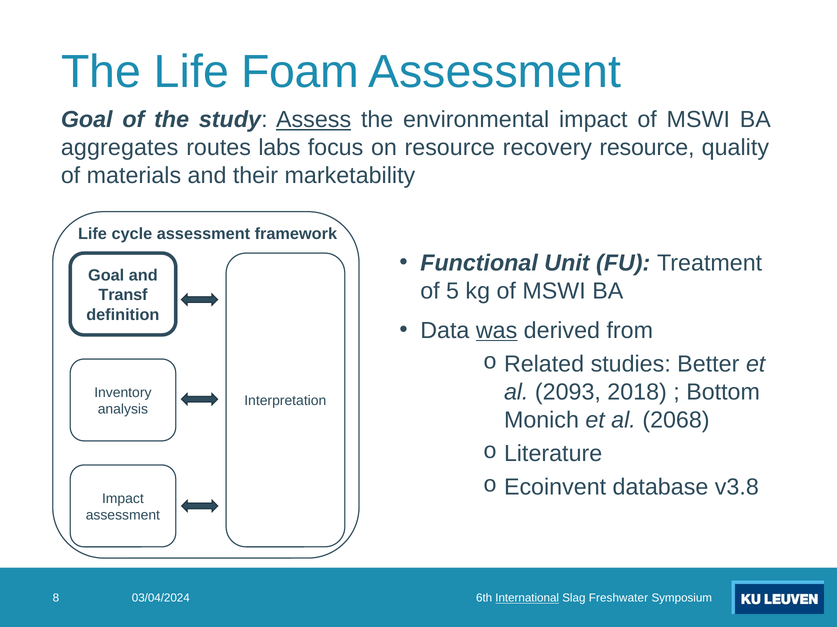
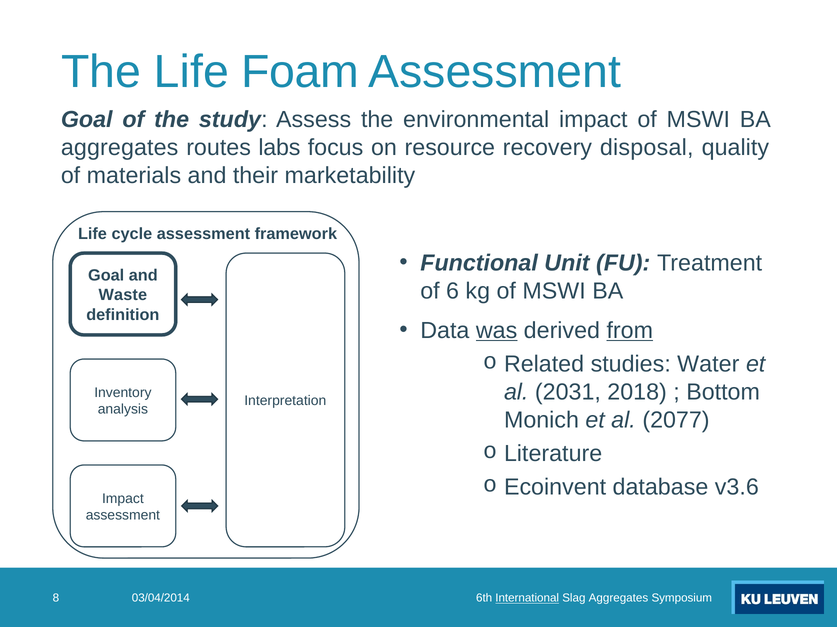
Assess underline: present -> none (314, 120)
recovery resource: resource -> disposal (647, 148)
5: 5 -> 6 (453, 291)
Transf: Transf -> Waste (123, 295)
from underline: none -> present (630, 331)
Better: Better -> Water (708, 365)
2093: 2093 -> 2031 (568, 393)
2068: 2068 -> 2077 (676, 420)
v3.8: v3.8 -> v3.6 (737, 488)
03/04/2024: 03/04/2024 -> 03/04/2014 (161, 599)
Slag Freshwater: Freshwater -> Aggregates (618, 599)
